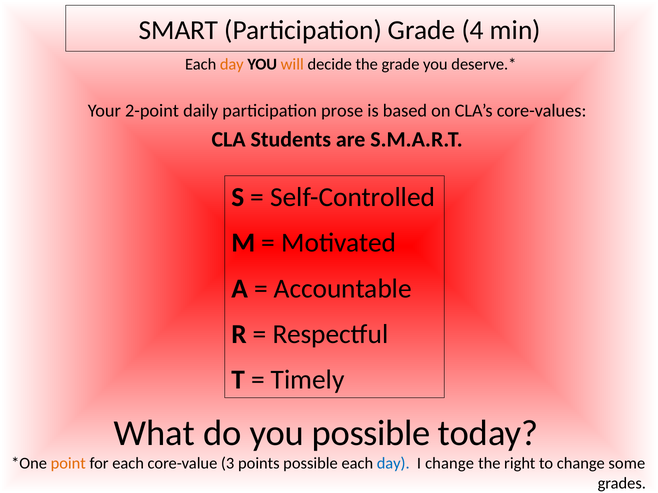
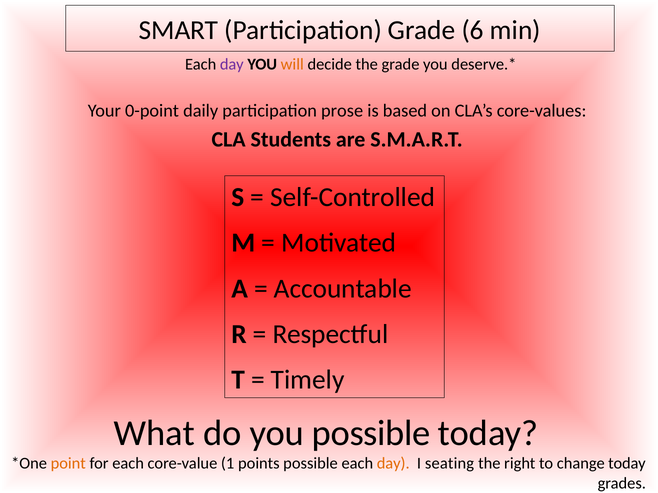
4: 4 -> 6 (473, 30)
day colour: orange -> purple (232, 64)
2-point: 2-point -> 0-point (152, 111)
3: 3 -> 1 (228, 464)
day colour: blue -> orange (393, 464)
I change: change -> seating (450, 464)
change some: some -> today (627, 464)
